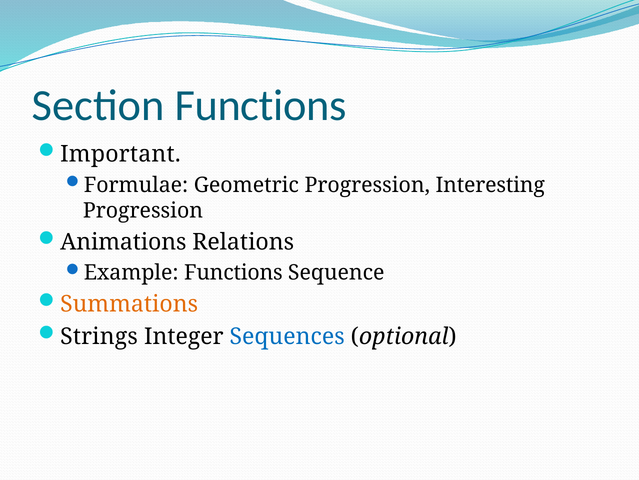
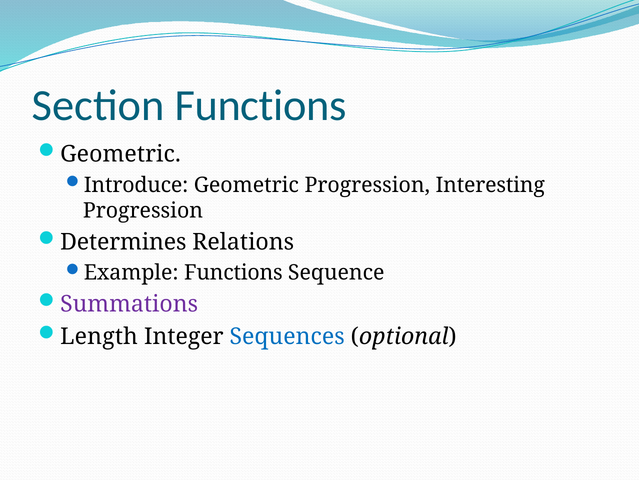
Important: Important -> Geometric (120, 154)
Formulae: Formulae -> Introduce (136, 185)
Animations: Animations -> Determines (123, 242)
Summations colour: orange -> purple (129, 304)
Strings: Strings -> Length (99, 336)
